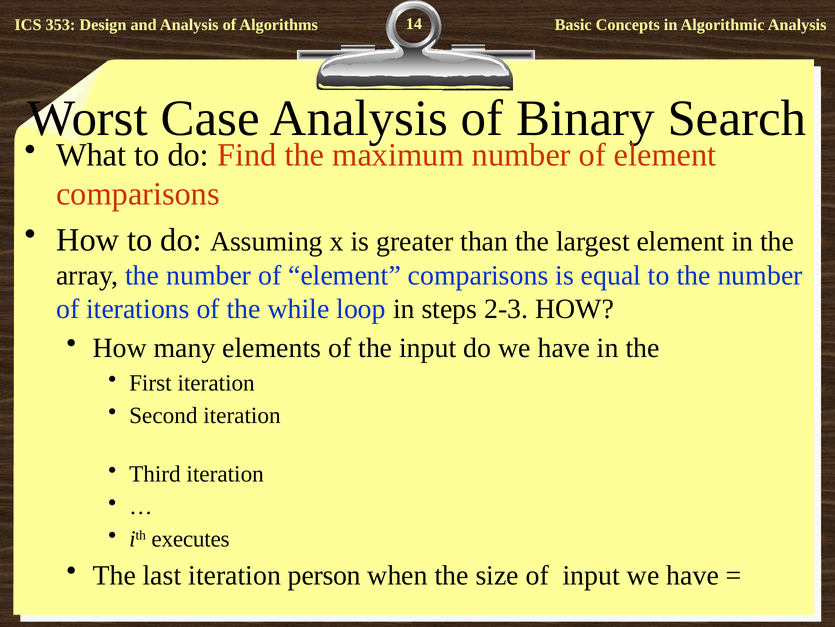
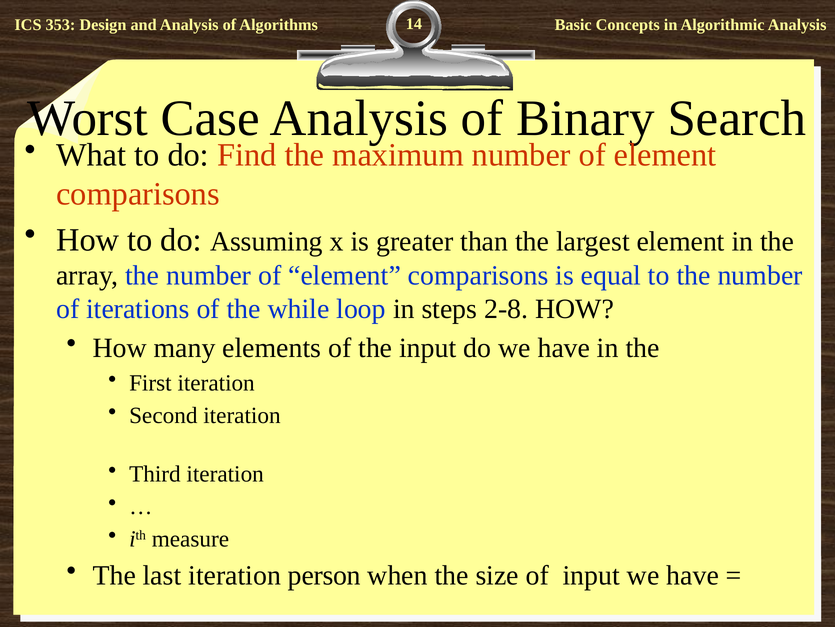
2-3: 2-3 -> 2-8 (506, 309)
executes: executes -> measure (190, 539)
